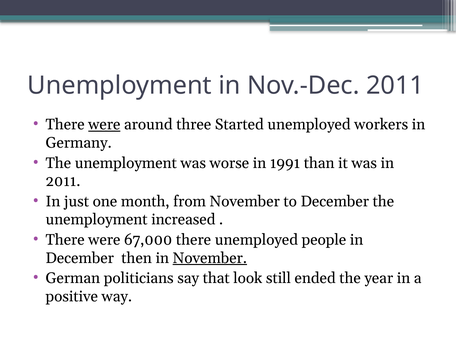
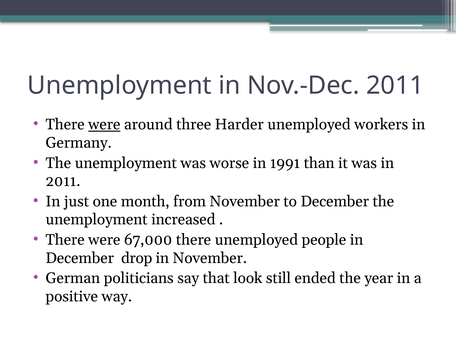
Started: Started -> Harder (239, 125)
then: then -> drop (137, 258)
November underline: present -> none (210, 258)
